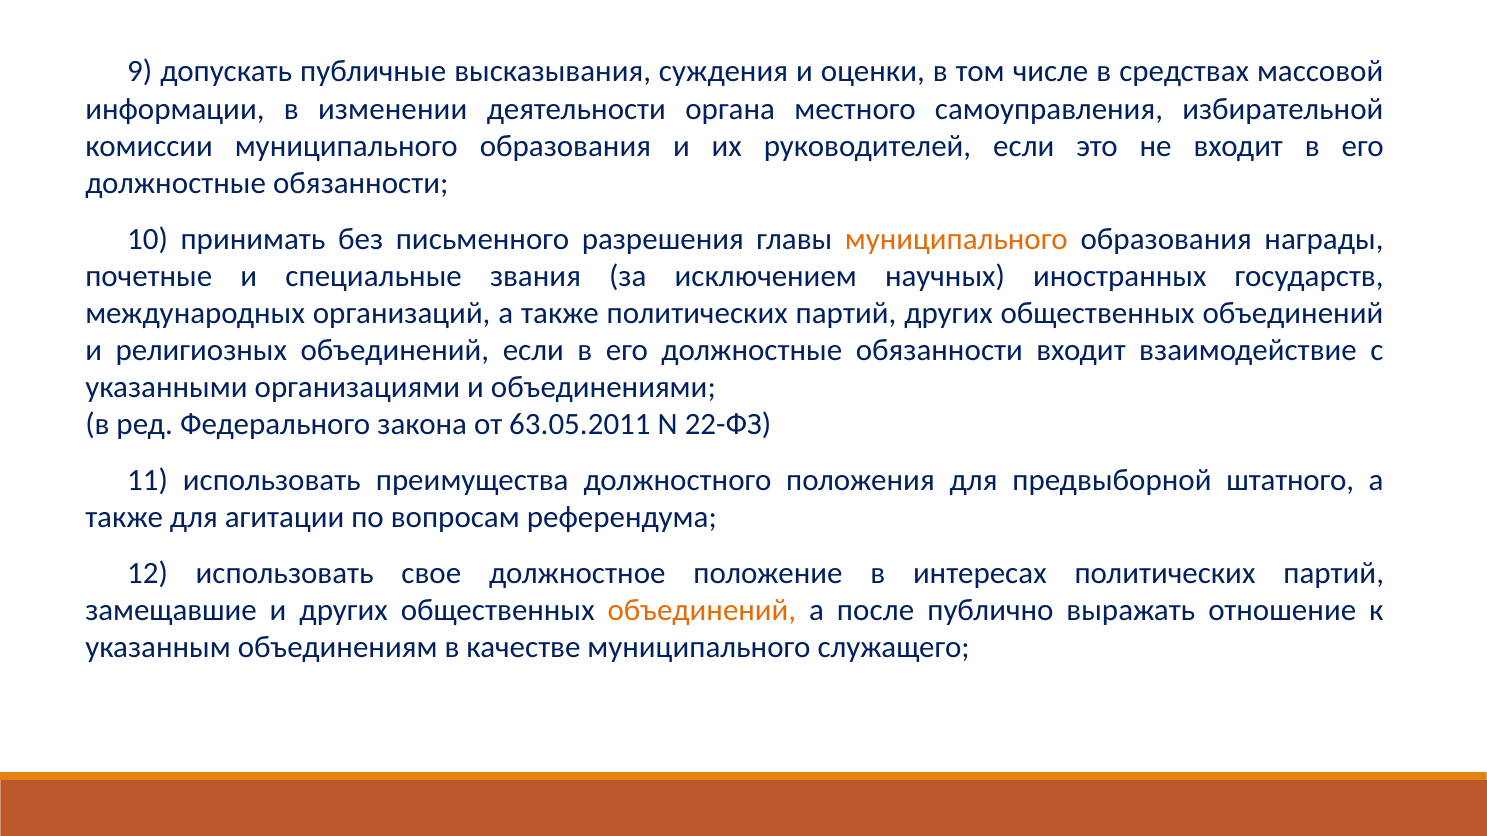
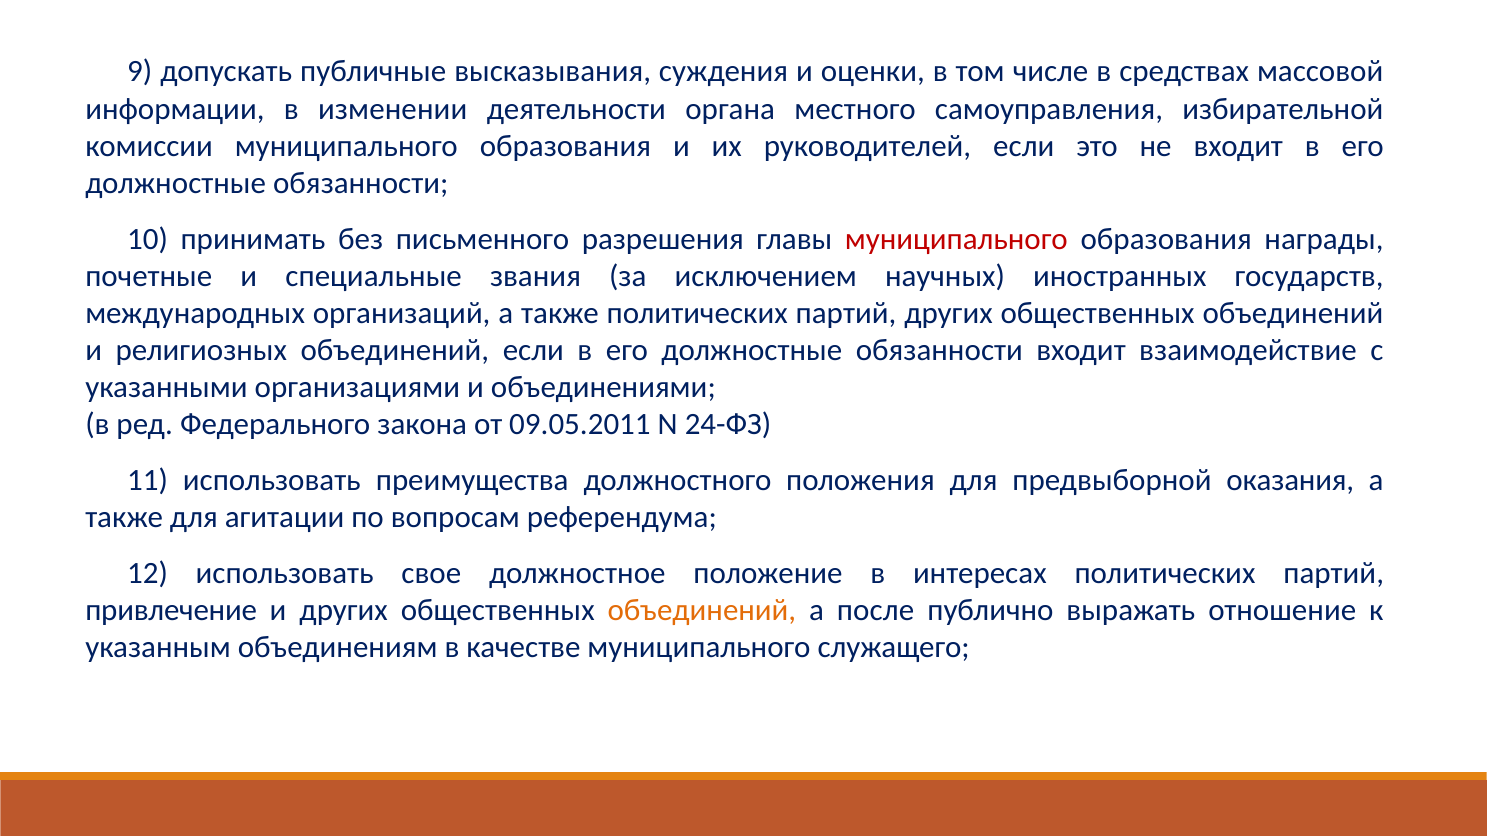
муниципального colour: orange -> red (956, 239)
63.05.2011: 63.05.2011 -> 09.05.2011 (580, 425)
22-ФЗ: 22-ФЗ -> 24-ФЗ (728, 425)
штатного: штатного -> оказания (1290, 481)
замещавшие: замещавшие -> привлечение (171, 611)
